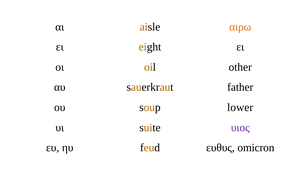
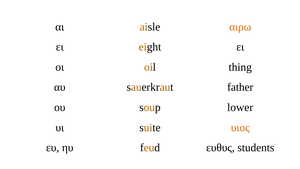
other: other -> thing (240, 67)
υιος colour: purple -> orange (240, 127)
omicron: omicron -> students (256, 147)
